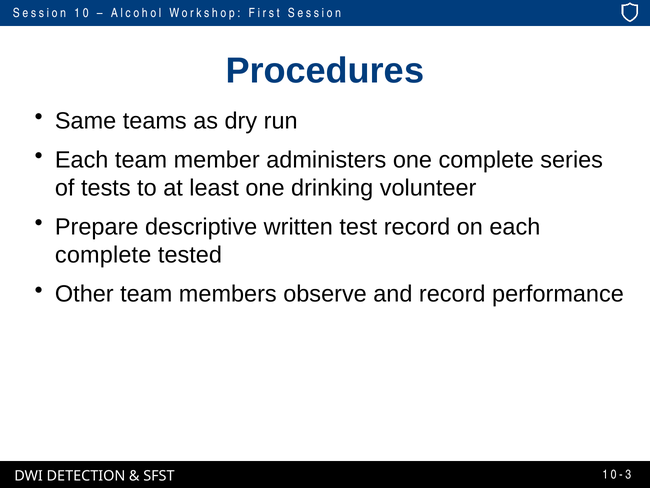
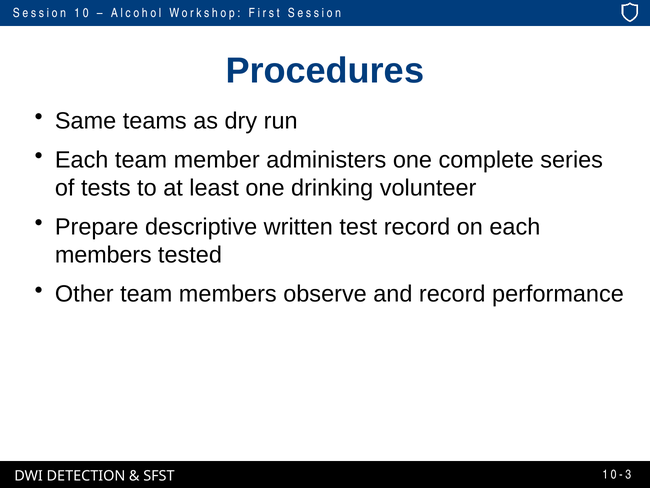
complete: complete -> members (103, 255)
